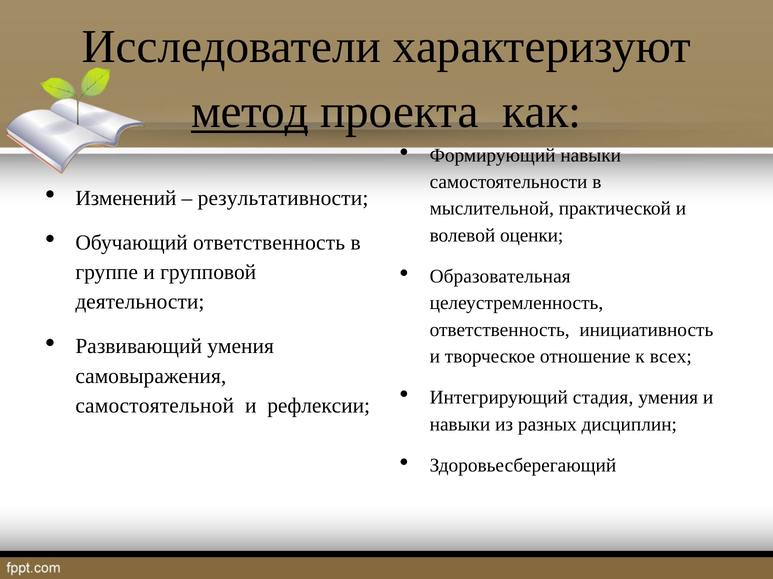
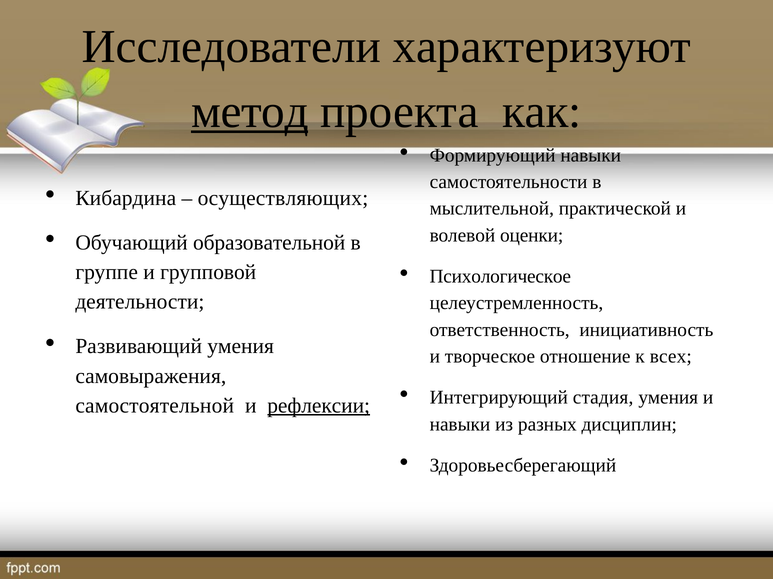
Изменений: Изменений -> Кибардина (126, 198)
результативности: результативности -> осуществляющих (283, 198)
Обучающий ответственность: ответственность -> образовательной (269, 243)
Образовательная: Образовательная -> Психологическое (500, 277)
рефлексии underline: none -> present (319, 406)
